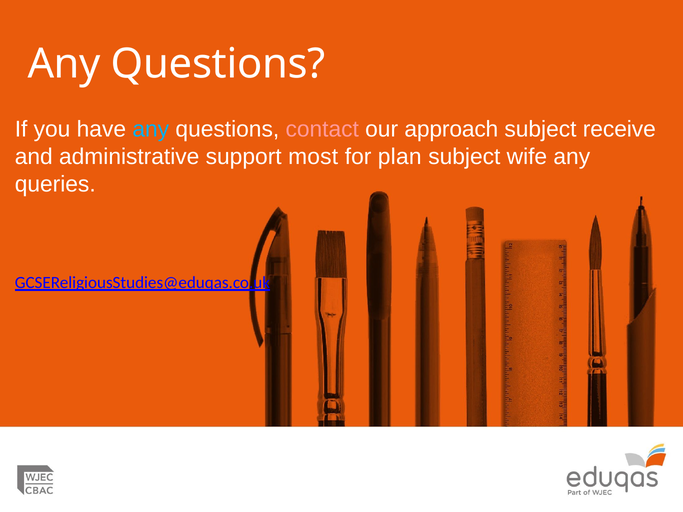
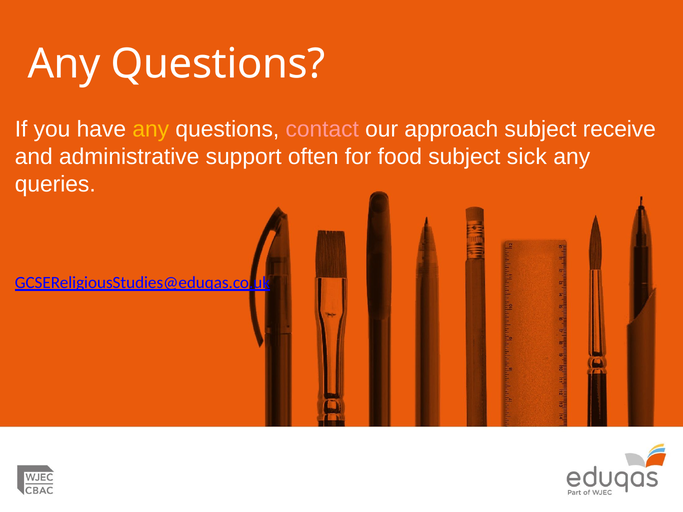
any colour: light blue -> yellow (151, 130)
most: most -> often (313, 157)
plan: plan -> food (400, 157)
wife: wife -> sick (527, 157)
